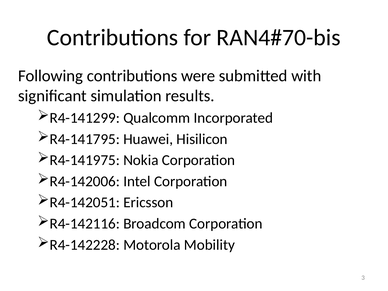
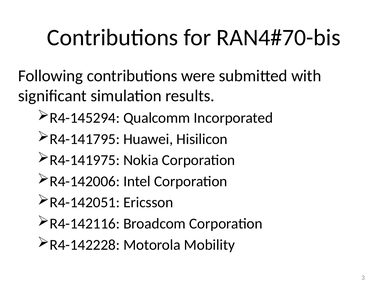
R4-141299: R4-141299 -> R4-145294 (85, 118)
